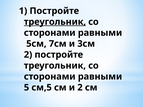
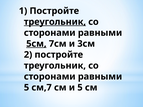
5см underline: none -> present (36, 44)
см,5: см,5 -> см,7 (42, 88)
и 2: 2 -> 5 (80, 88)
